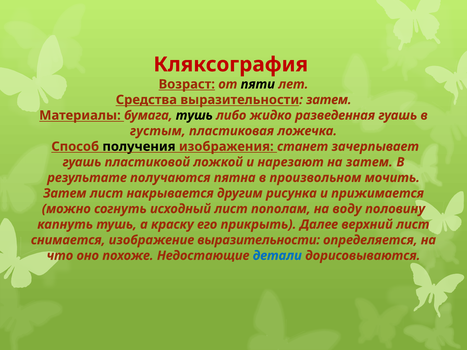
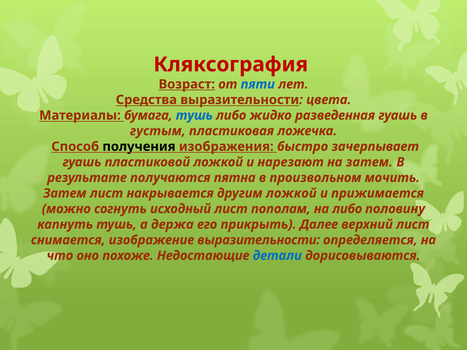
пяти colour: black -> blue (258, 84)
выразительности затем: затем -> цвета (329, 100)
тушь colour: black -> blue (194, 115)
станет: станет -> быстро (303, 147)
другим рисунка: рисунка -> ложкой (291, 193)
на воду: воду -> либо (347, 209)
краску: краску -> держа (172, 225)
